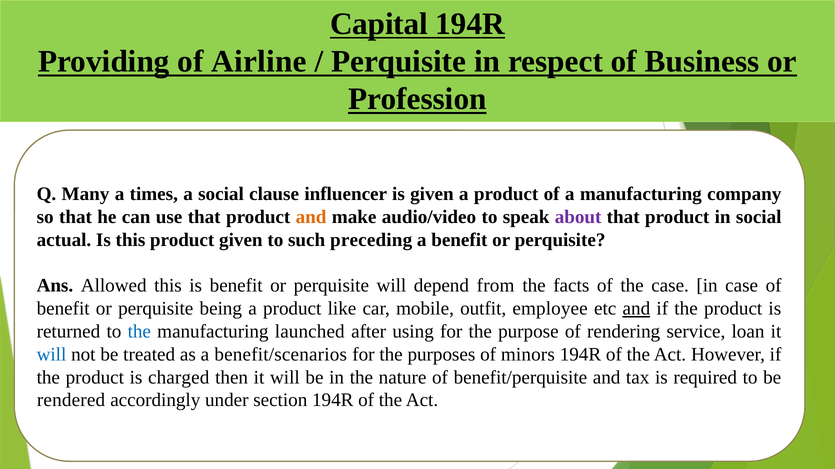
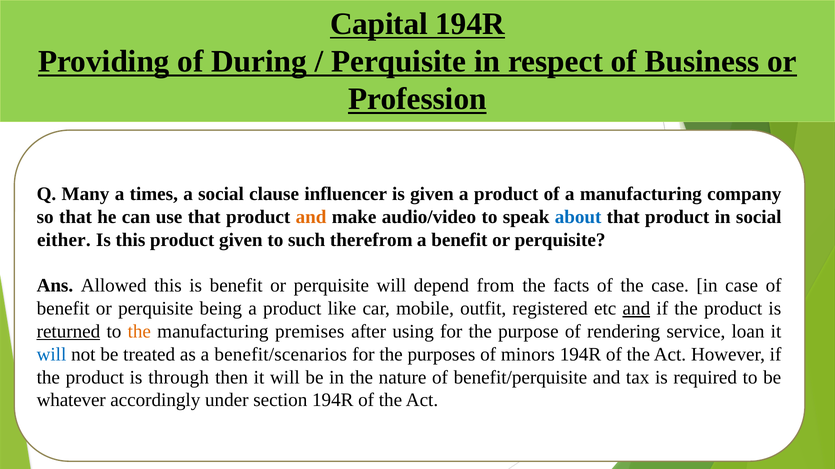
Airline: Airline -> During (259, 62)
about colour: purple -> blue (578, 217)
actual: actual -> either (64, 240)
preceding: preceding -> therefrom (371, 240)
employee: employee -> registered (550, 309)
returned underline: none -> present (68, 332)
the colour: blue -> orange (139, 332)
launched: launched -> premises (310, 332)
charged: charged -> through (179, 378)
rendered: rendered -> whatever (71, 401)
